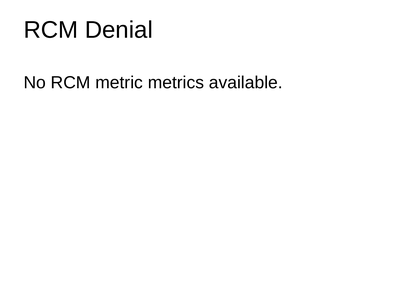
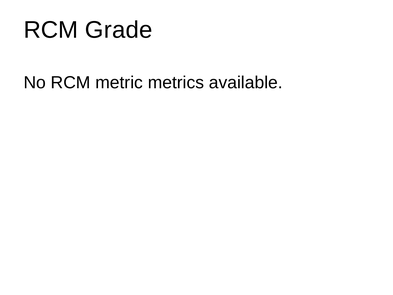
Denial: Denial -> Grade (119, 30)
